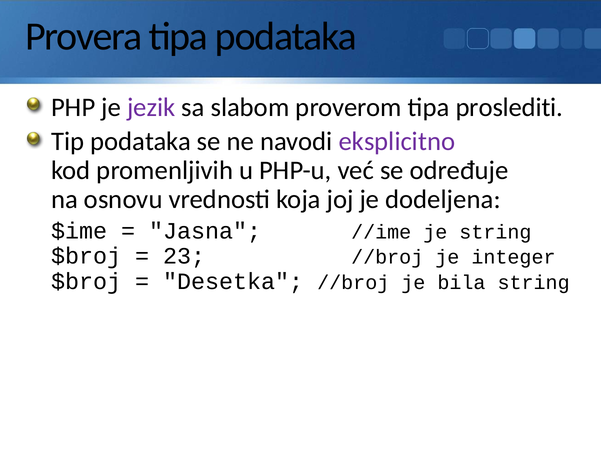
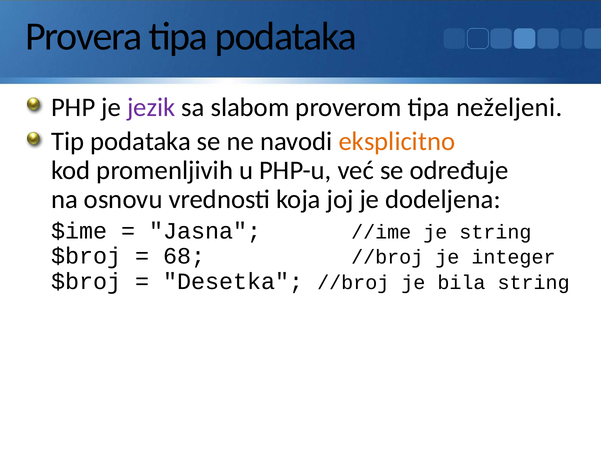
proslediti: proslediti -> neželjeni (509, 107)
eksplicitno colour: purple -> orange (397, 141)
23: 23 -> 68 (184, 256)
